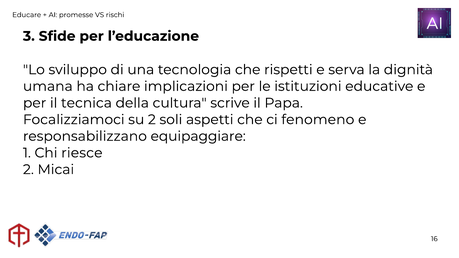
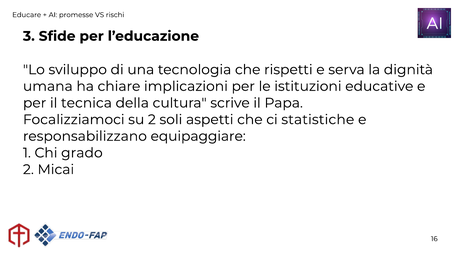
fenomeno: fenomeno -> statistiche (318, 120)
riesce: riesce -> grado (82, 153)
